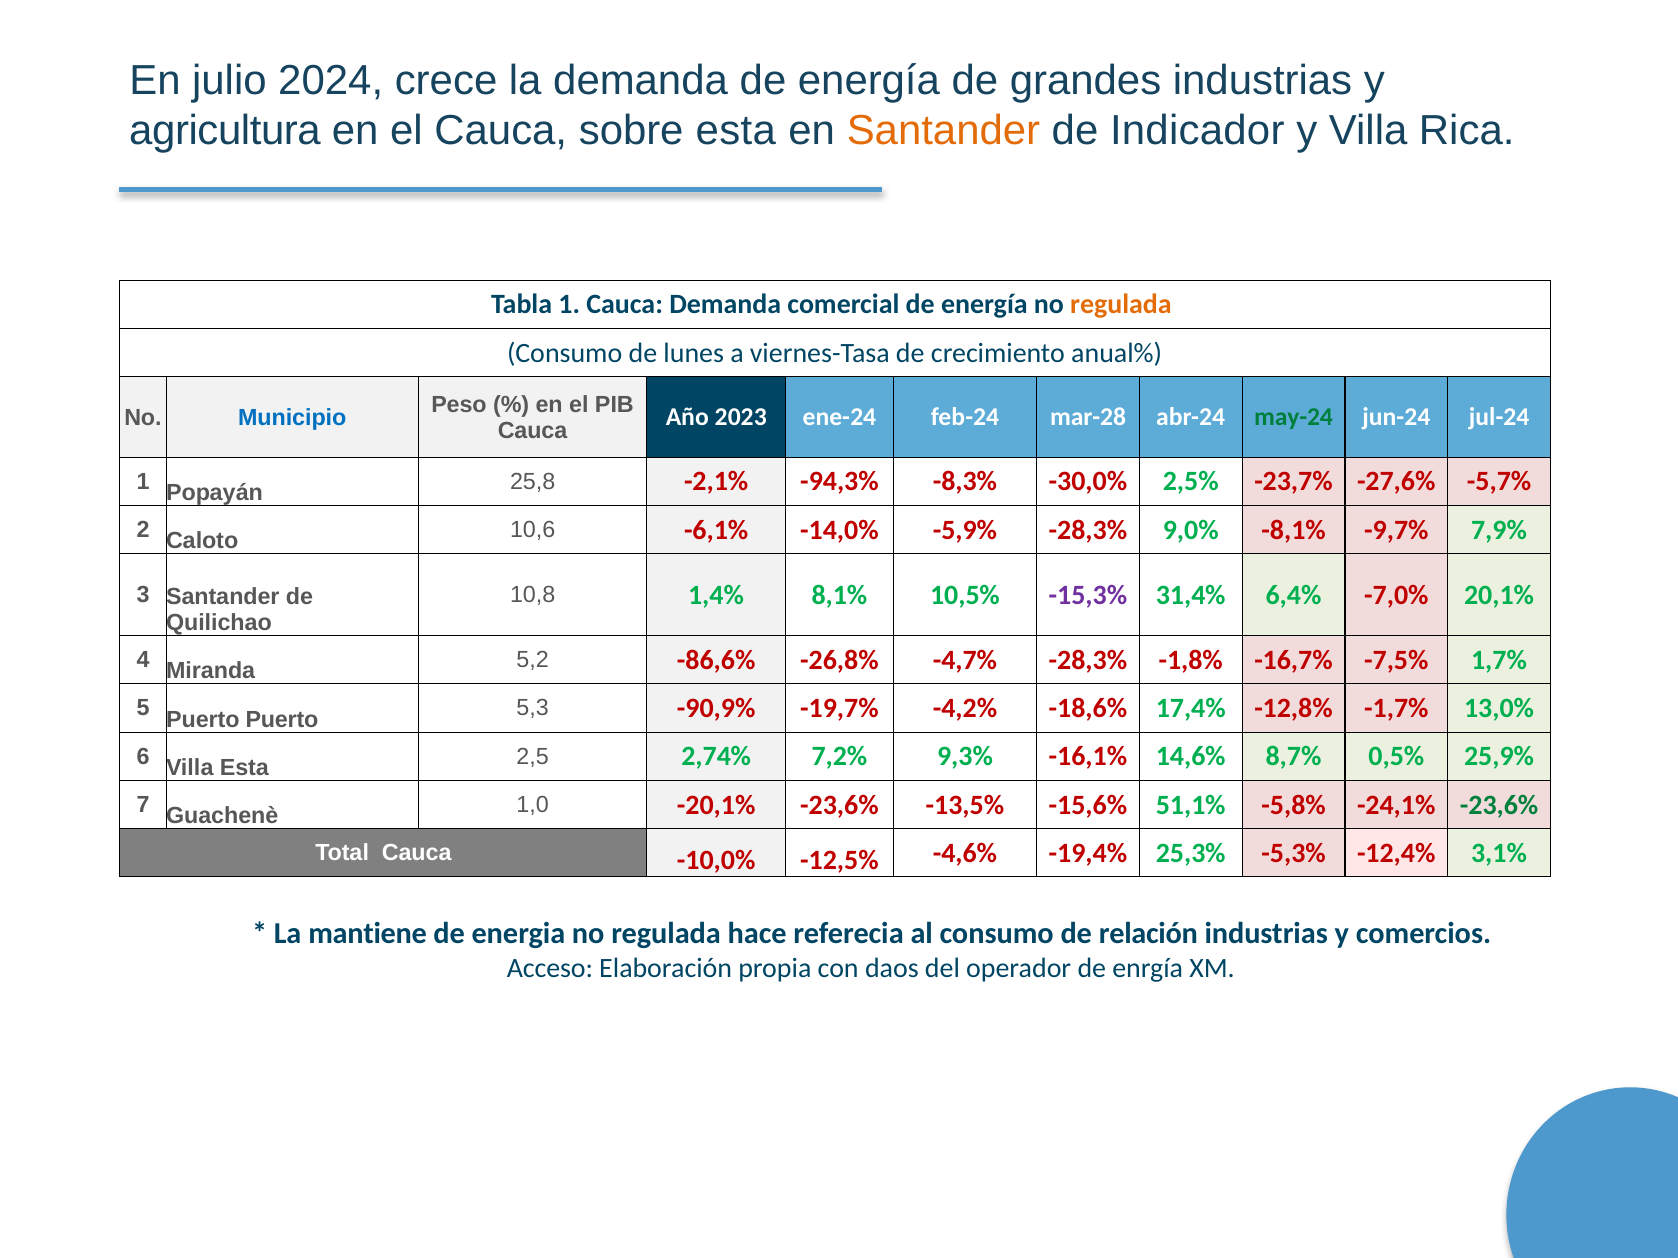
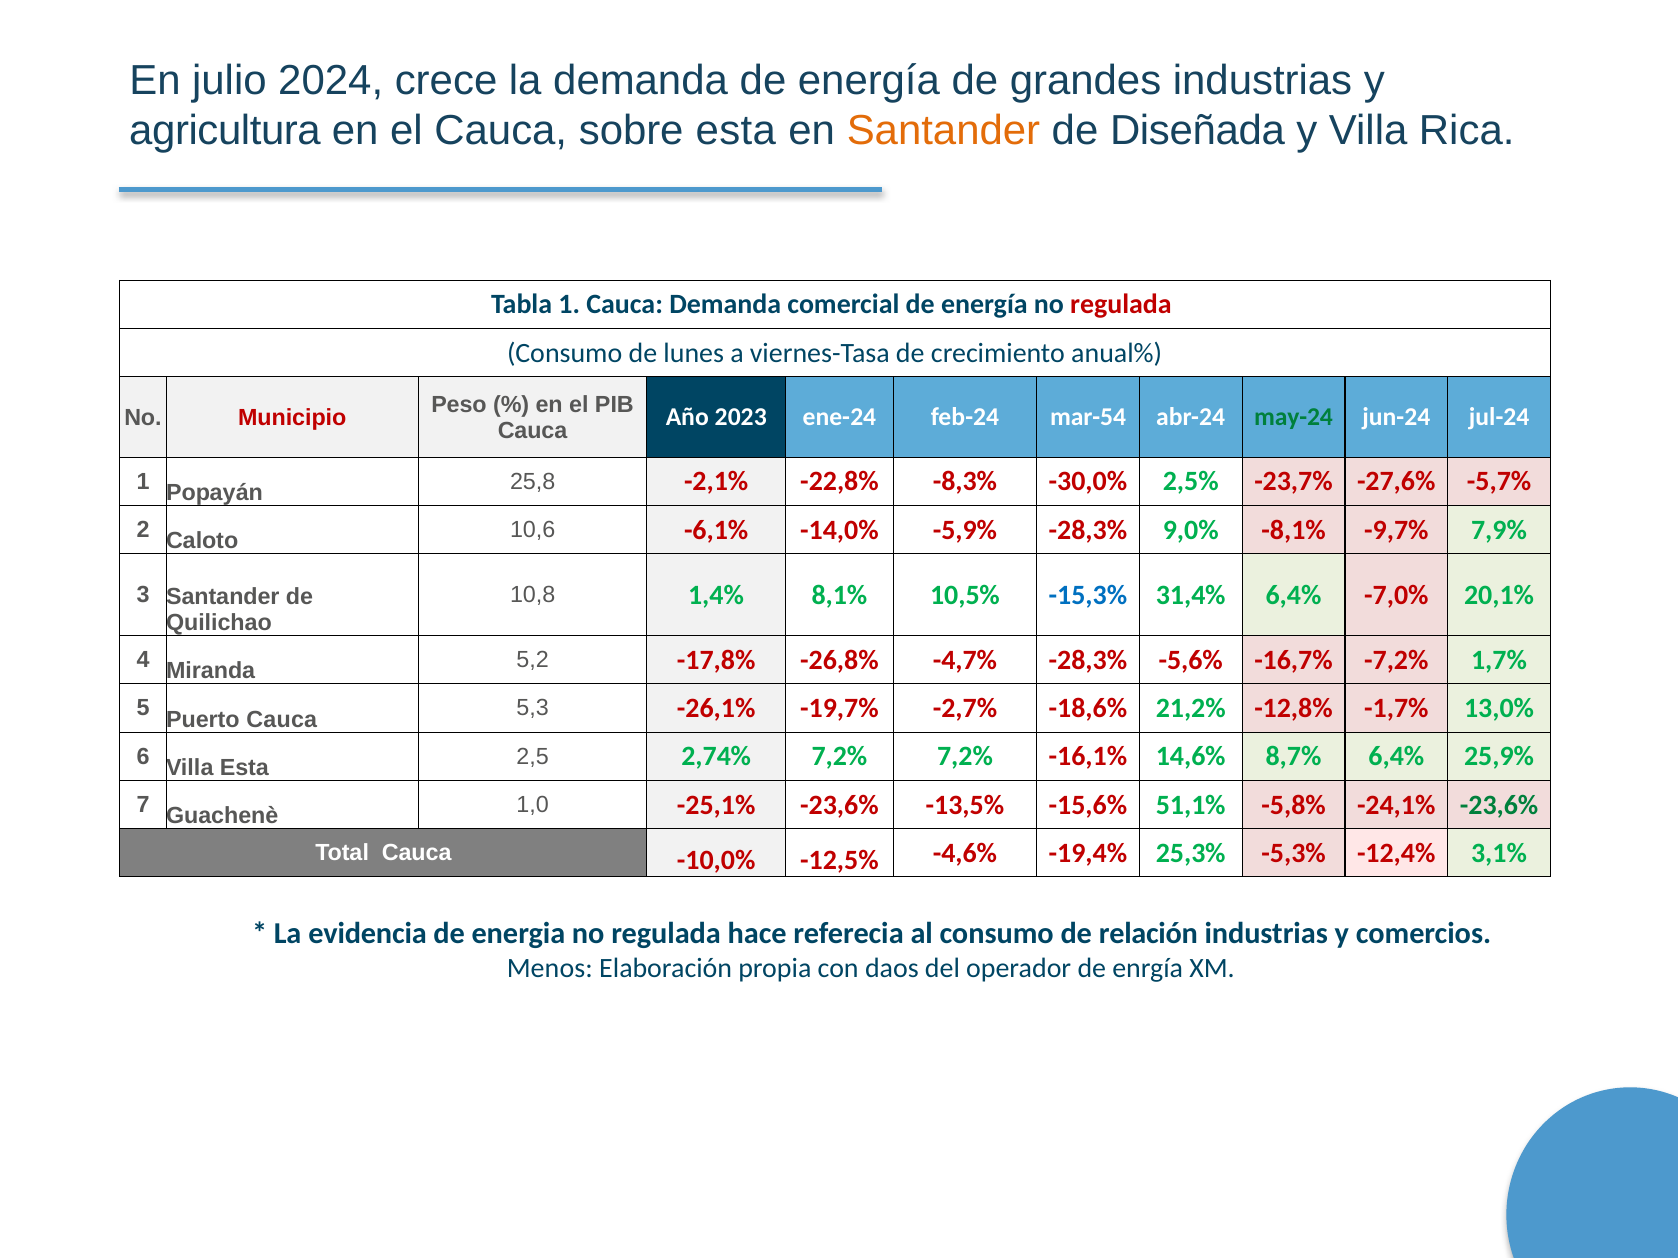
Indicador: Indicador -> Diseñada (1198, 131)
regulada colour: orange -> red (1121, 305)
Municipio colour: blue -> red (292, 418)
mar-28: mar-28 -> mar-54 (1088, 418)
-94,3%: -94,3% -> -22,8% (839, 482)
-15,3% colour: purple -> blue (1088, 595)
-86,6%: -86,6% -> -17,8% (716, 660)
-1,8%: -1,8% -> -5,6% (1191, 660)
-7,5%: -7,5% -> -7,2% (1396, 660)
Puerto Puerto: Puerto -> Cauca (282, 720)
-90,9%: -90,9% -> -26,1% (716, 709)
-4,2%: -4,2% -> -2,7% (965, 709)
17,4%: 17,4% -> 21,2% (1191, 709)
7,2% 9,3%: 9,3% -> 7,2% (965, 757)
8,7% 0,5%: 0,5% -> 6,4% (1396, 757)
-20,1%: -20,1% -> -25,1% (716, 805)
mantiene: mantiene -> evidencia (368, 934)
Acceso: Acceso -> Menos (550, 969)
